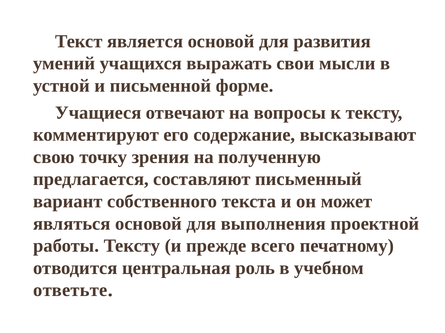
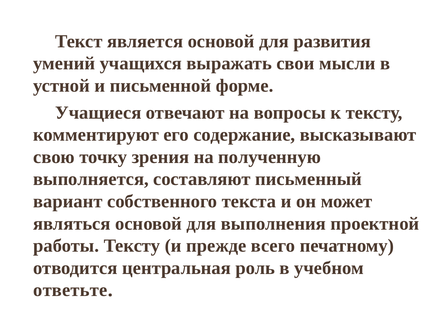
предлагается: предлагается -> выполняется (91, 180)
